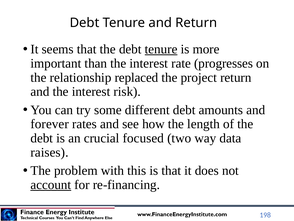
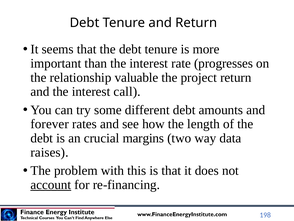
tenure underline: present -> none (161, 49)
replaced: replaced -> valuable (136, 77)
risk: risk -> call (127, 91)
focused: focused -> margins (143, 138)
